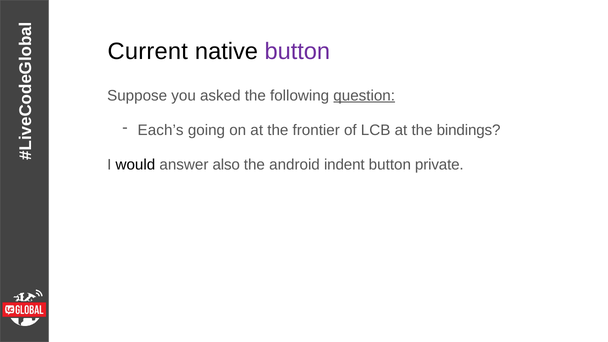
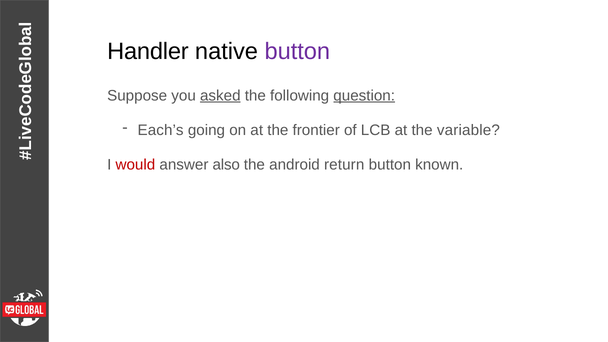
Current: Current -> Handler (148, 52)
asked underline: none -> present (220, 96)
bindings: bindings -> variable (468, 130)
would colour: black -> red (135, 165)
indent: indent -> return (344, 165)
private: private -> known (439, 165)
